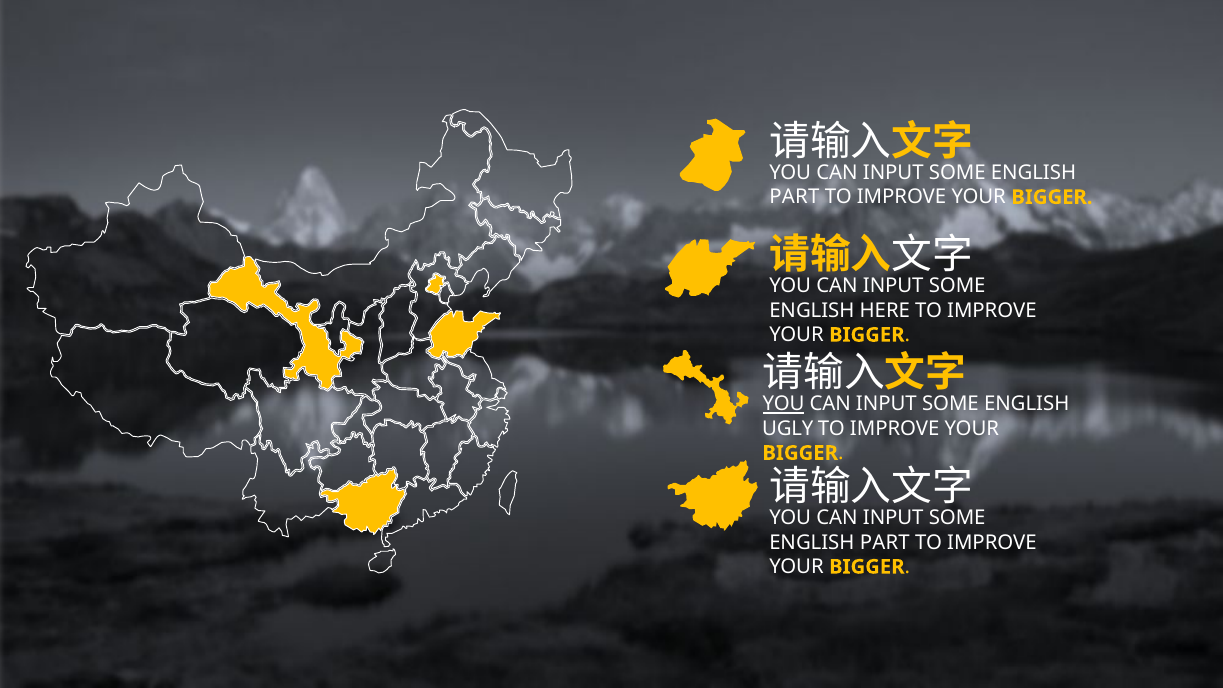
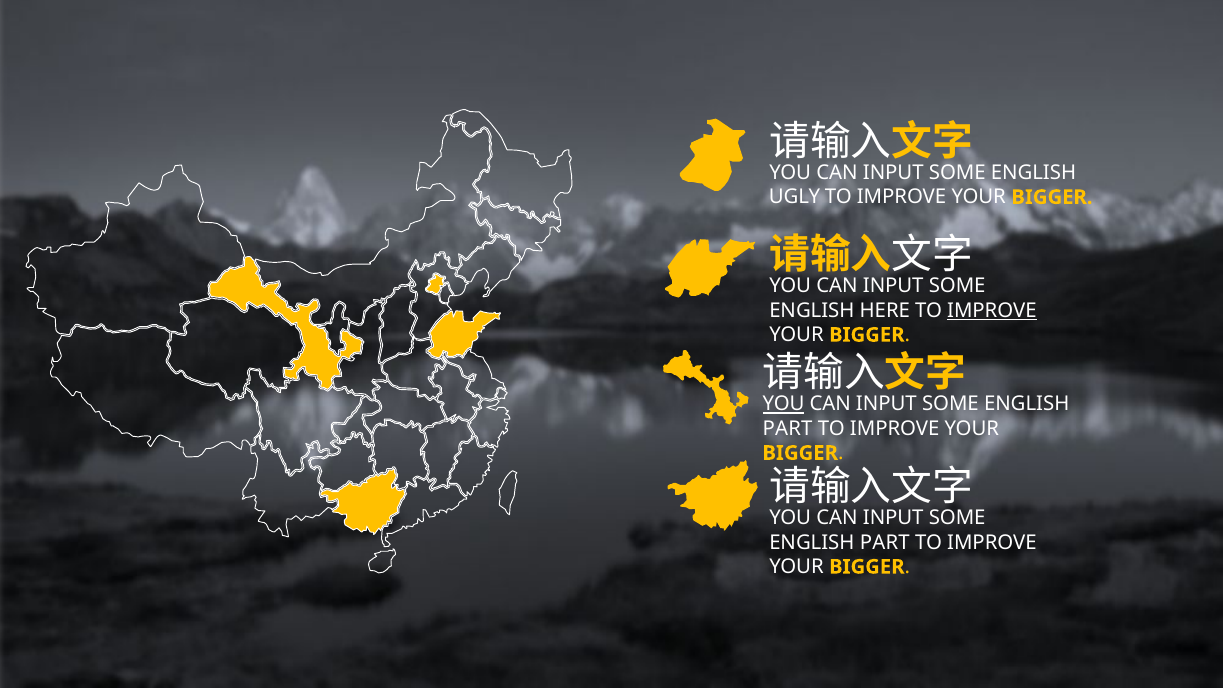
PART: PART -> UGLY (795, 197)
IMPROVE underline: none -> present (992, 310)
UGLY: UGLY -> PART (788, 429)
